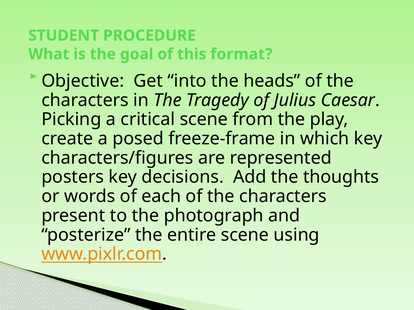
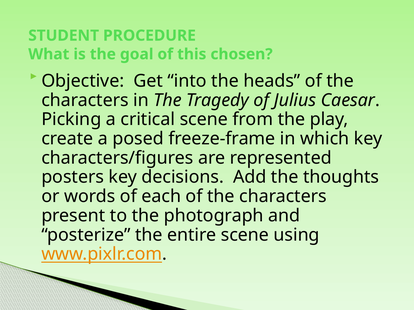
format: format -> chosen (242, 54)
